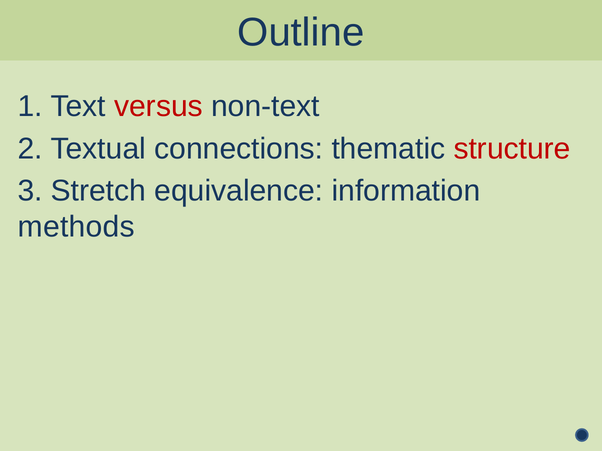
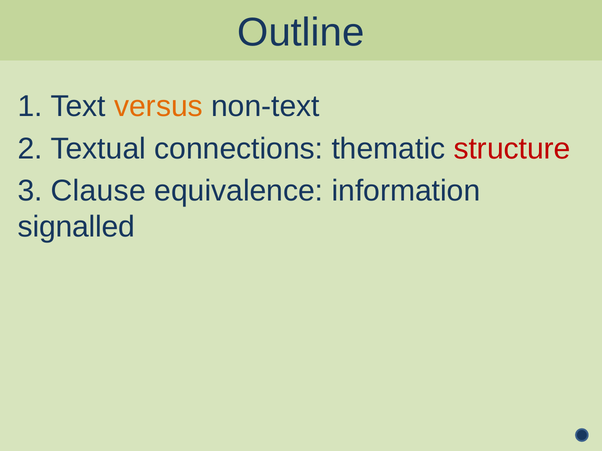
versus colour: red -> orange (159, 107)
Stretch: Stretch -> Clause (98, 191)
methods: methods -> signalled (76, 227)
